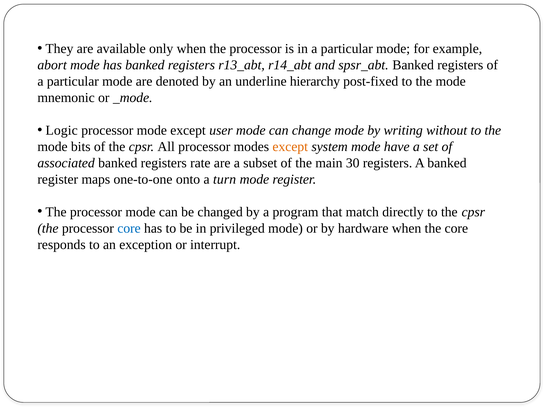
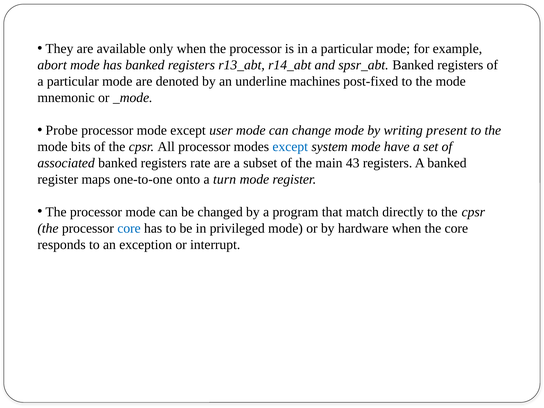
hierarchy: hierarchy -> machines (315, 81)
Logic: Logic -> Probe (62, 130)
without: without -> present (447, 130)
except colour: orange -> blue (290, 147)
30: 30 -> 43 (353, 163)
